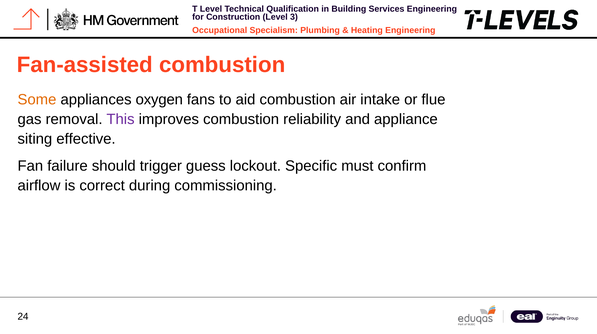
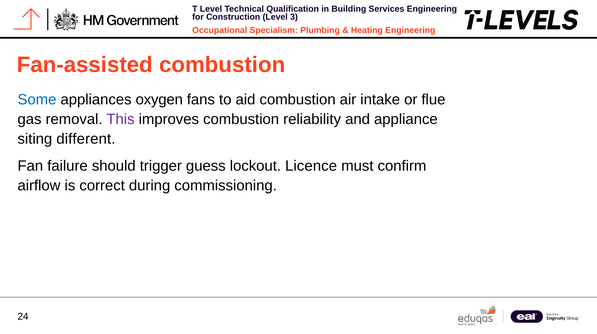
Some colour: orange -> blue (37, 100)
effective: effective -> different (86, 139)
Specific: Specific -> Licence (311, 166)
